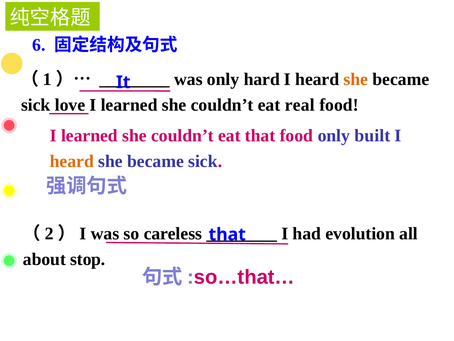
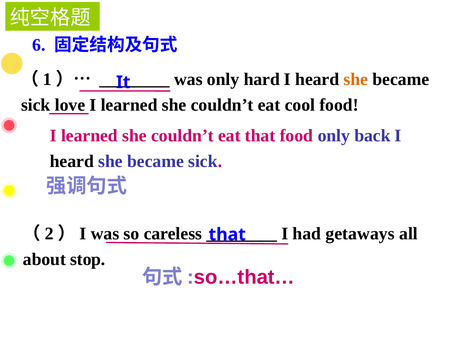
real: real -> cool (300, 105)
built: built -> back (372, 136)
heard colour: orange -> black (72, 161)
evolution: evolution -> getaways (360, 233)
